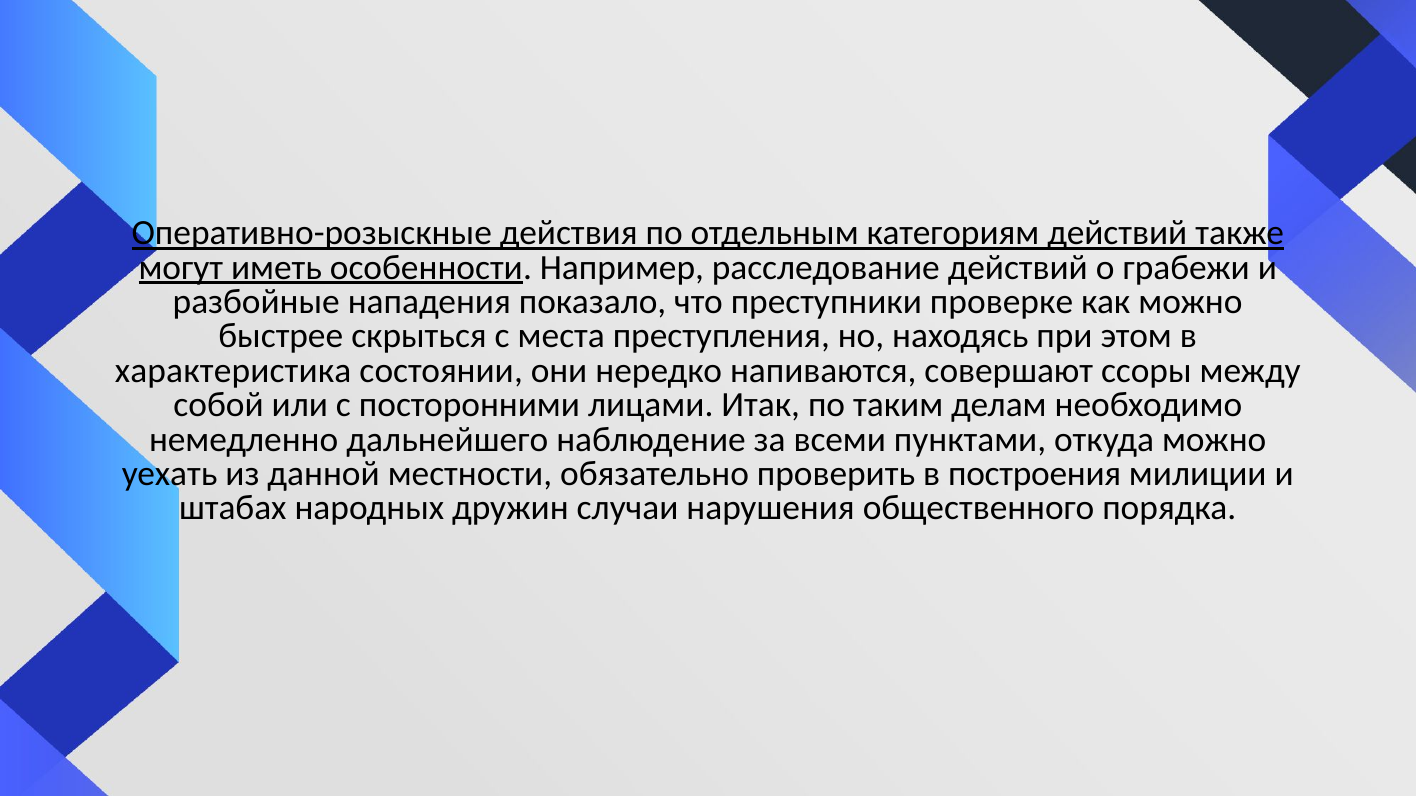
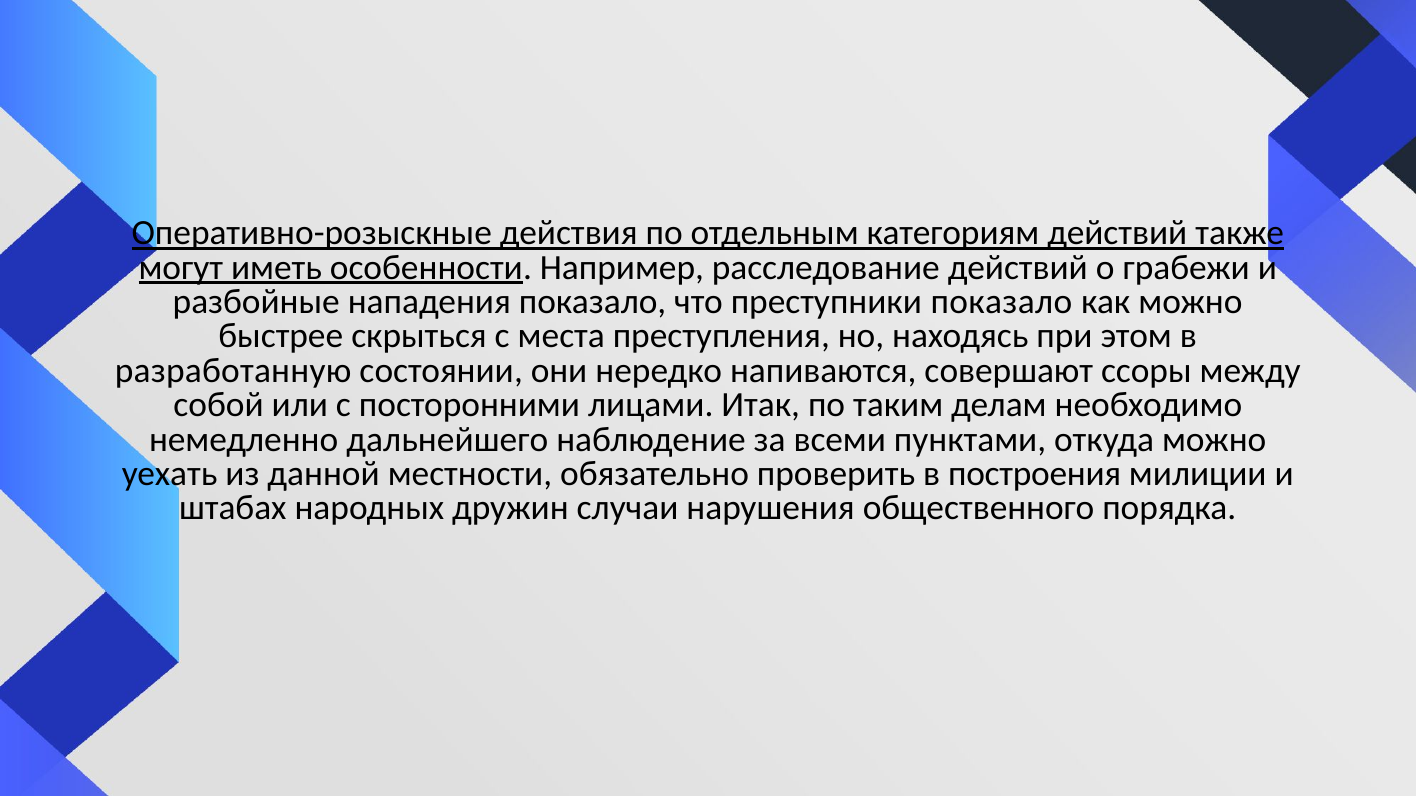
преступники проверке: проверке -> показало (1001, 302)
характеристика: характеристика -> разработанную (233, 371)
